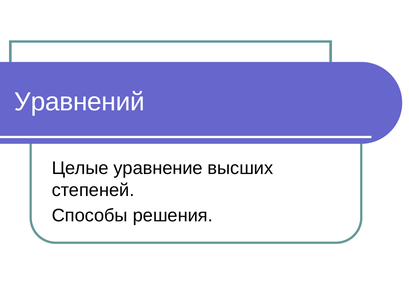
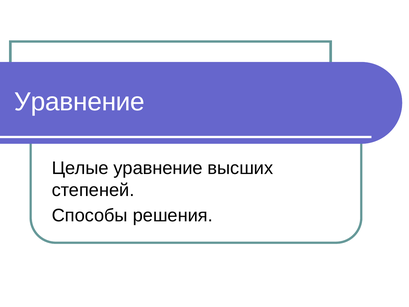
Уравнений: Уравнений -> Уравнение (80, 102)
